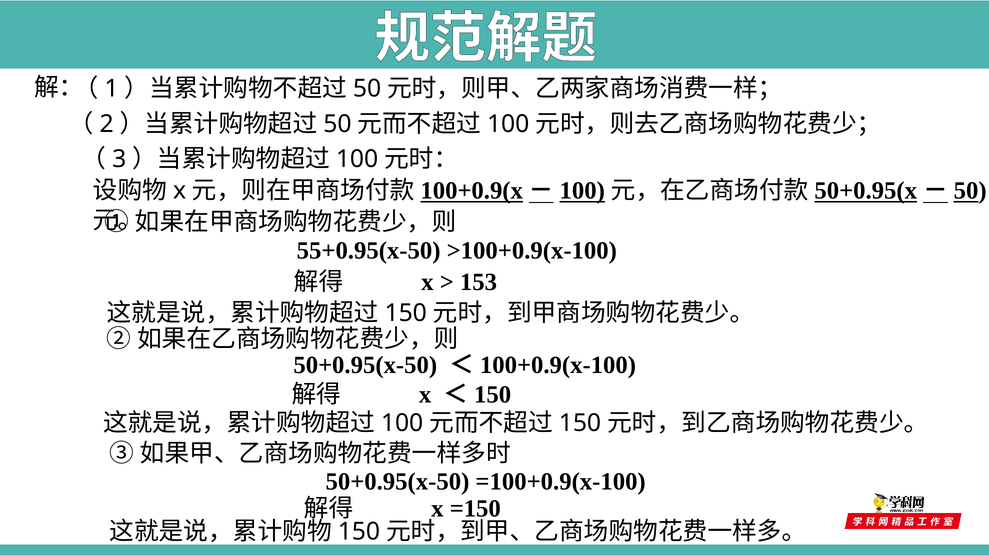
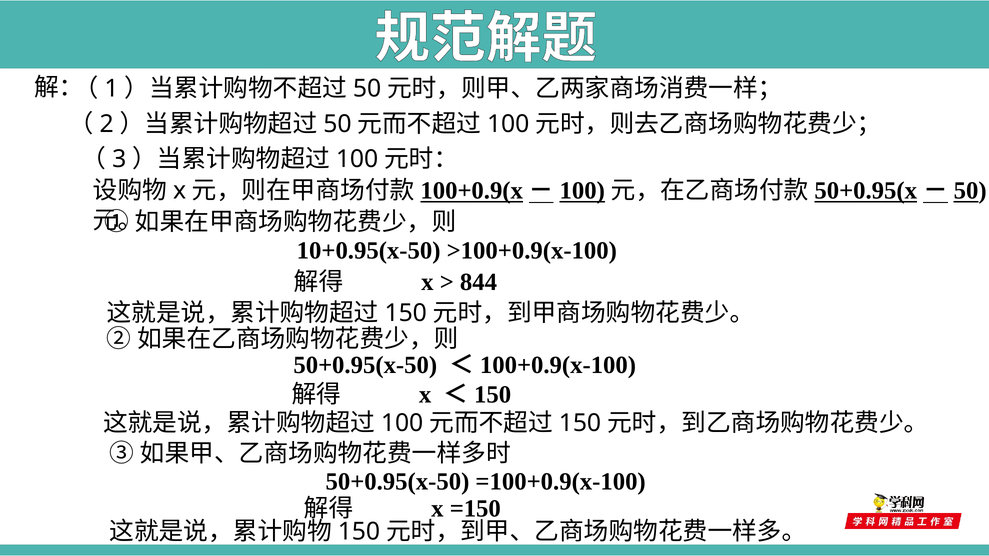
55+0.95(x-50: 55+0.95(x-50 -> 10+0.95(x-50 (369, 251)
153: 153 -> 844 (479, 282)
